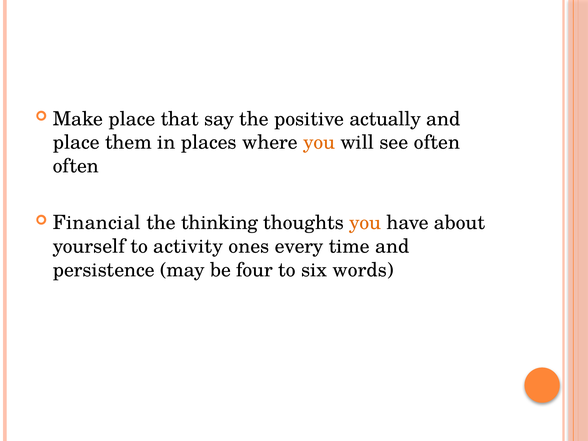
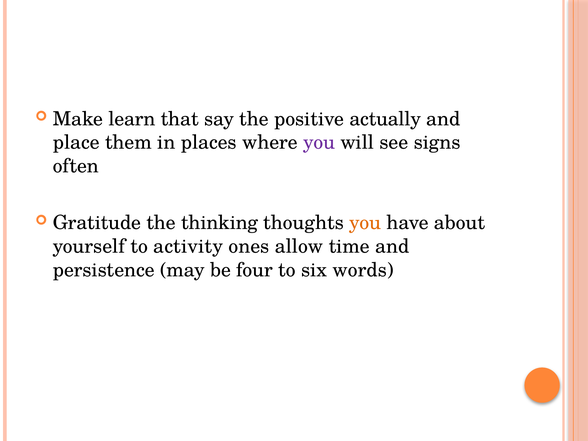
Make place: place -> learn (132, 119)
you colour: orange -> purple (319, 142)
see often: often -> signs (437, 142)
Financial: Financial -> Gratitude (97, 223)
every: every -> allow (299, 246)
